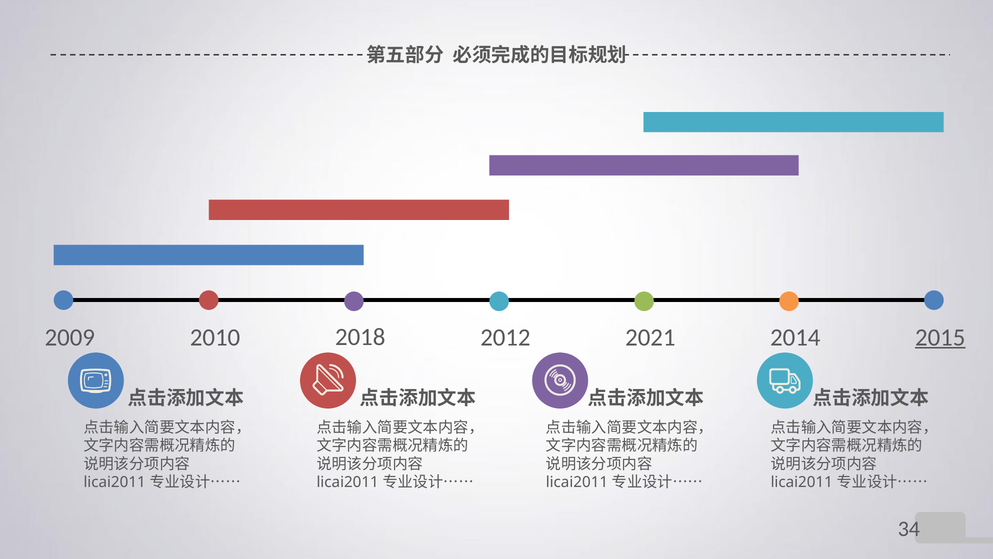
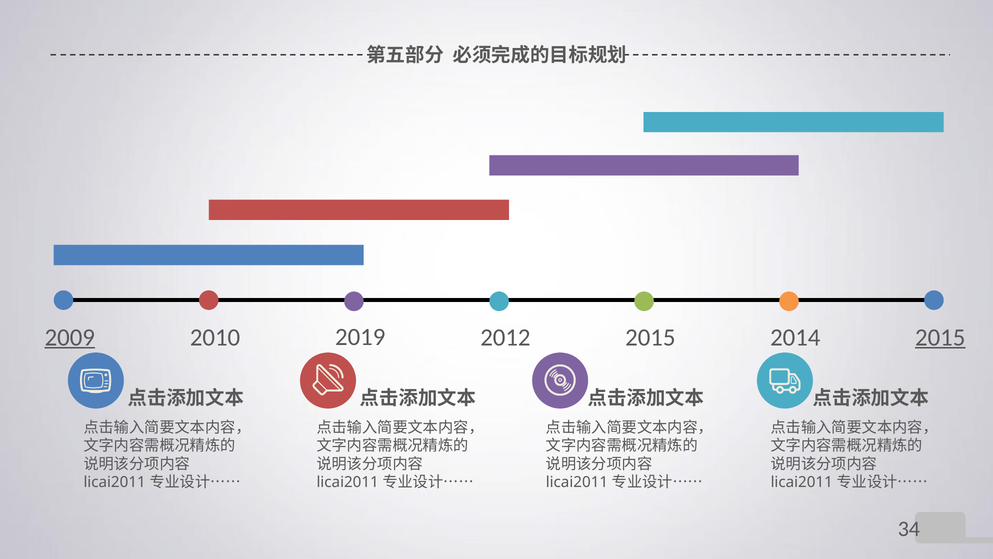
2018: 2018 -> 2019 (360, 337)
2009 underline: none -> present (70, 337)
2021: 2021 -> 2015 (650, 337)
